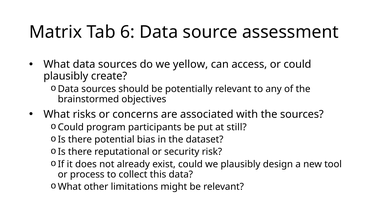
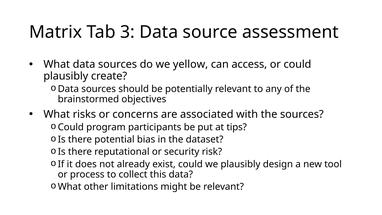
6: 6 -> 3 (127, 32)
still: still -> tips (237, 127)
